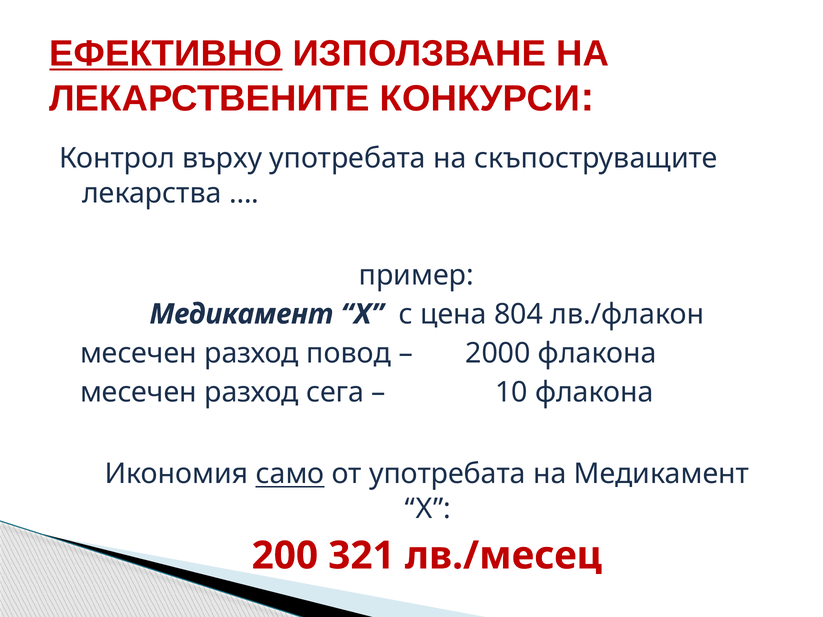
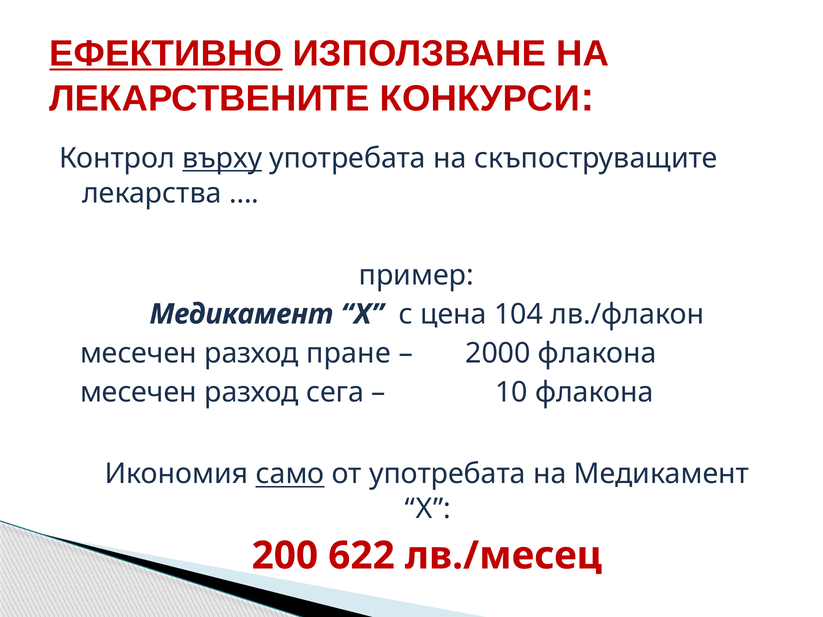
върху underline: none -> present (222, 158)
804: 804 -> 104 (519, 314)
повод: повод -> пране (349, 353)
321: 321 -> 622 (362, 556)
